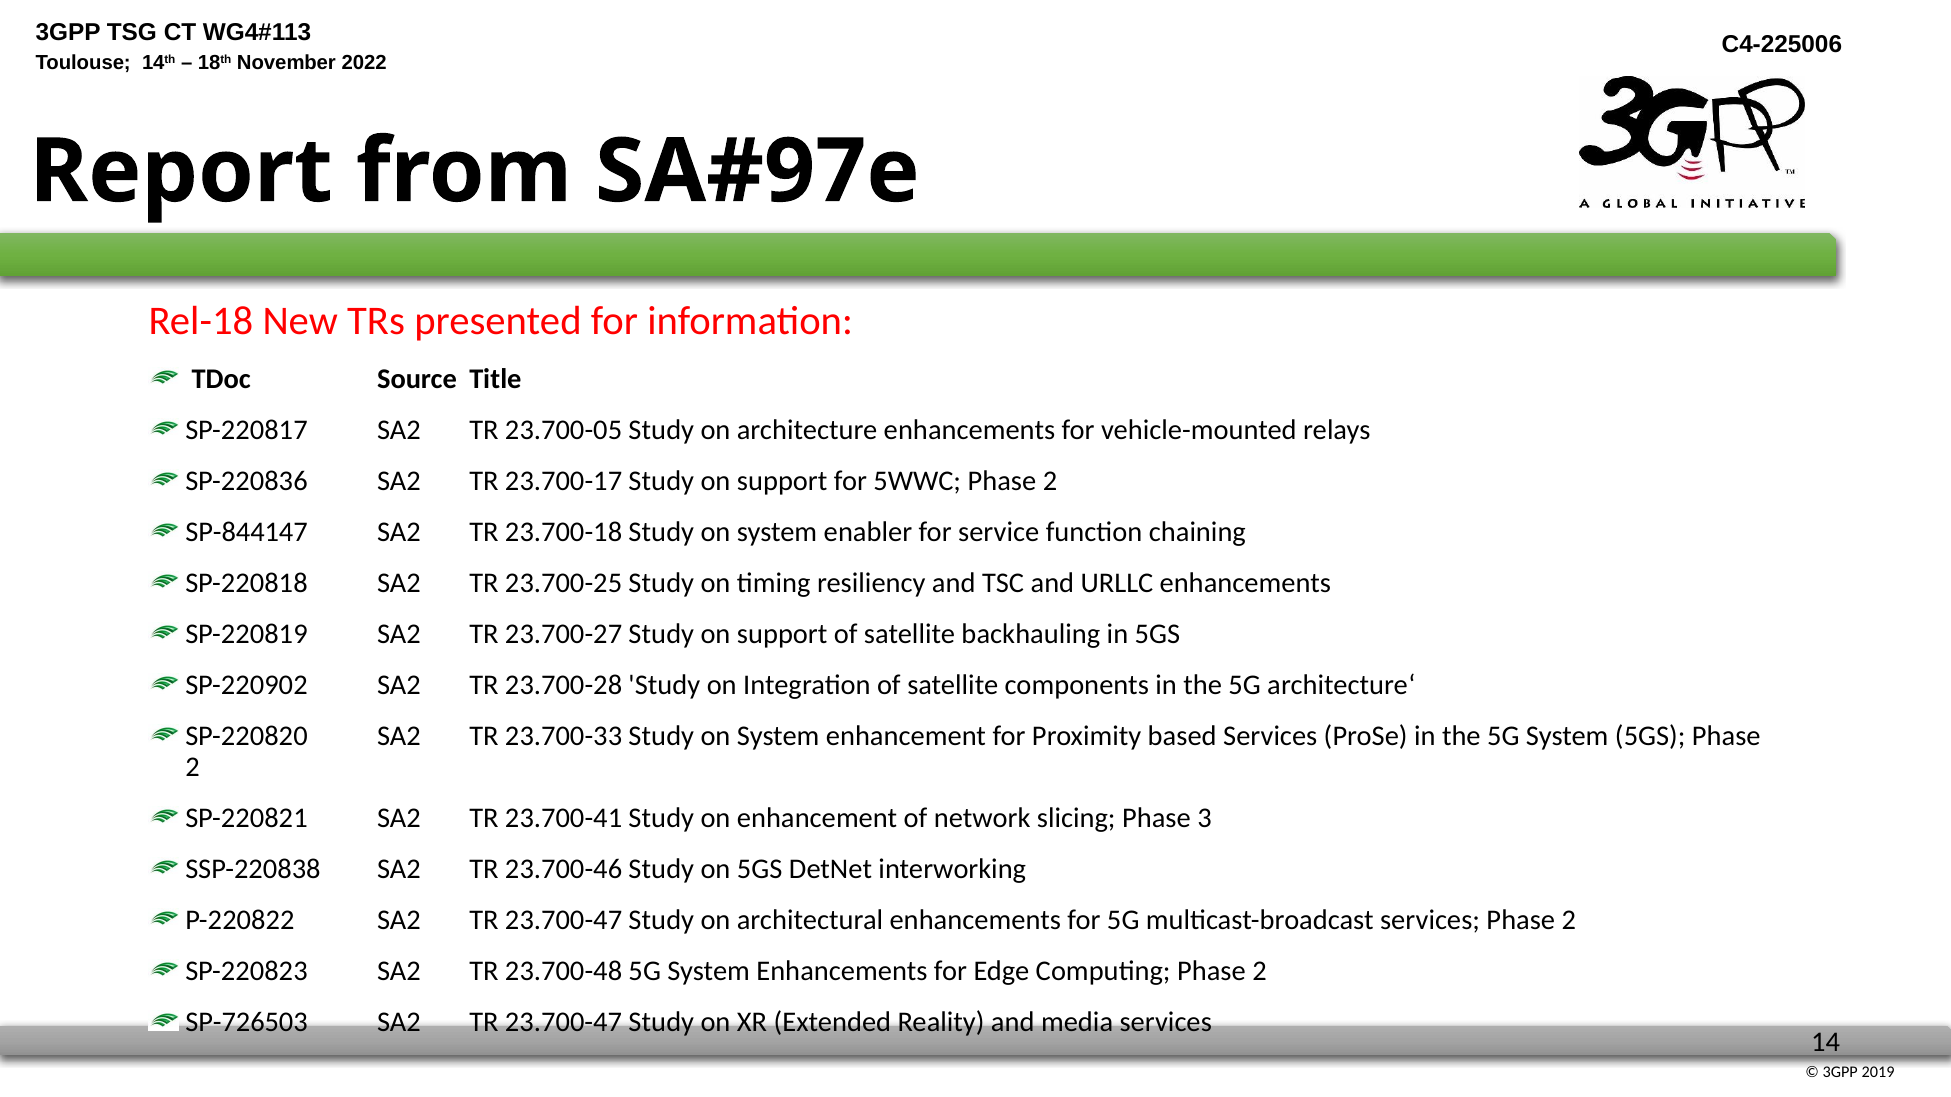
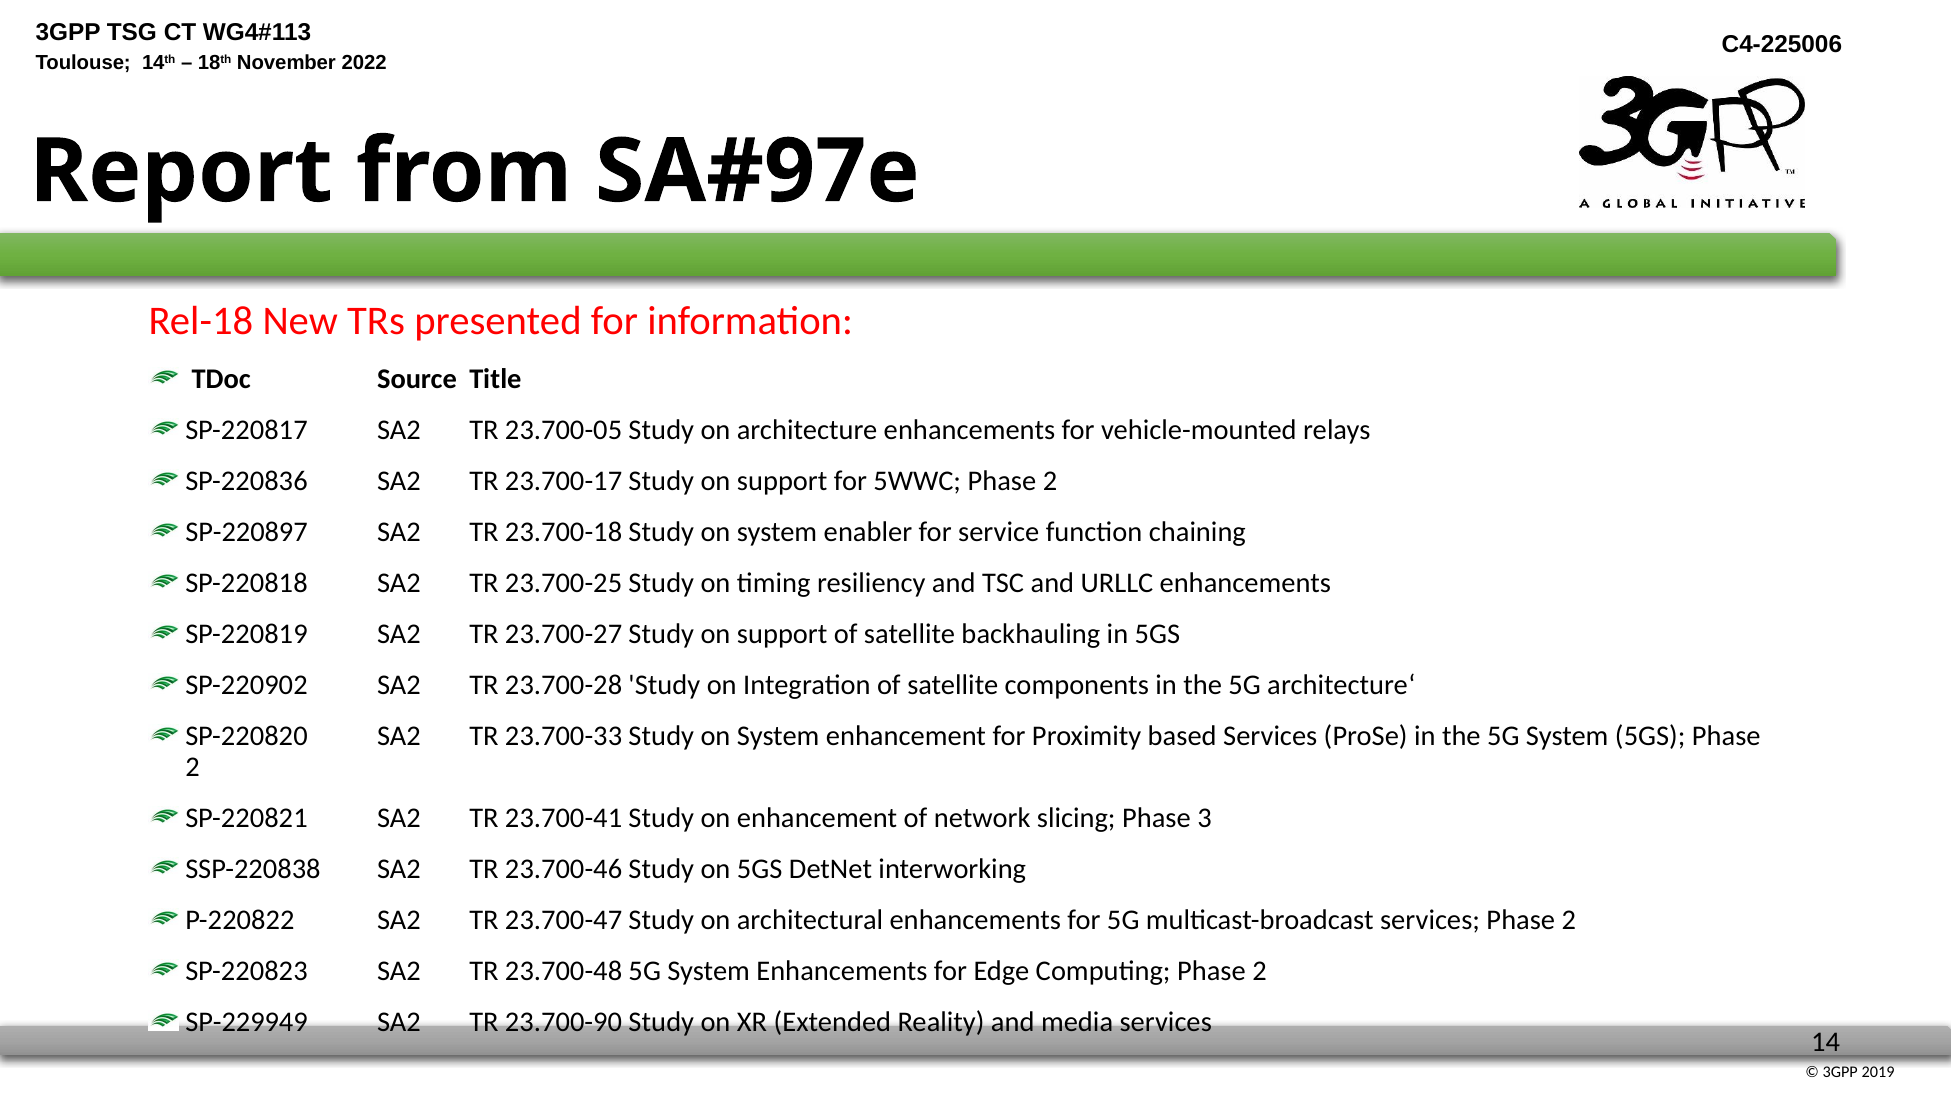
SP-844147: SP-844147 -> SP-220897 (247, 532)
SP-726503: SP-726503 -> SP-229949 (247, 1023)
23.700-47: 23.700-47 -> 23.700-90 (564, 1023)
